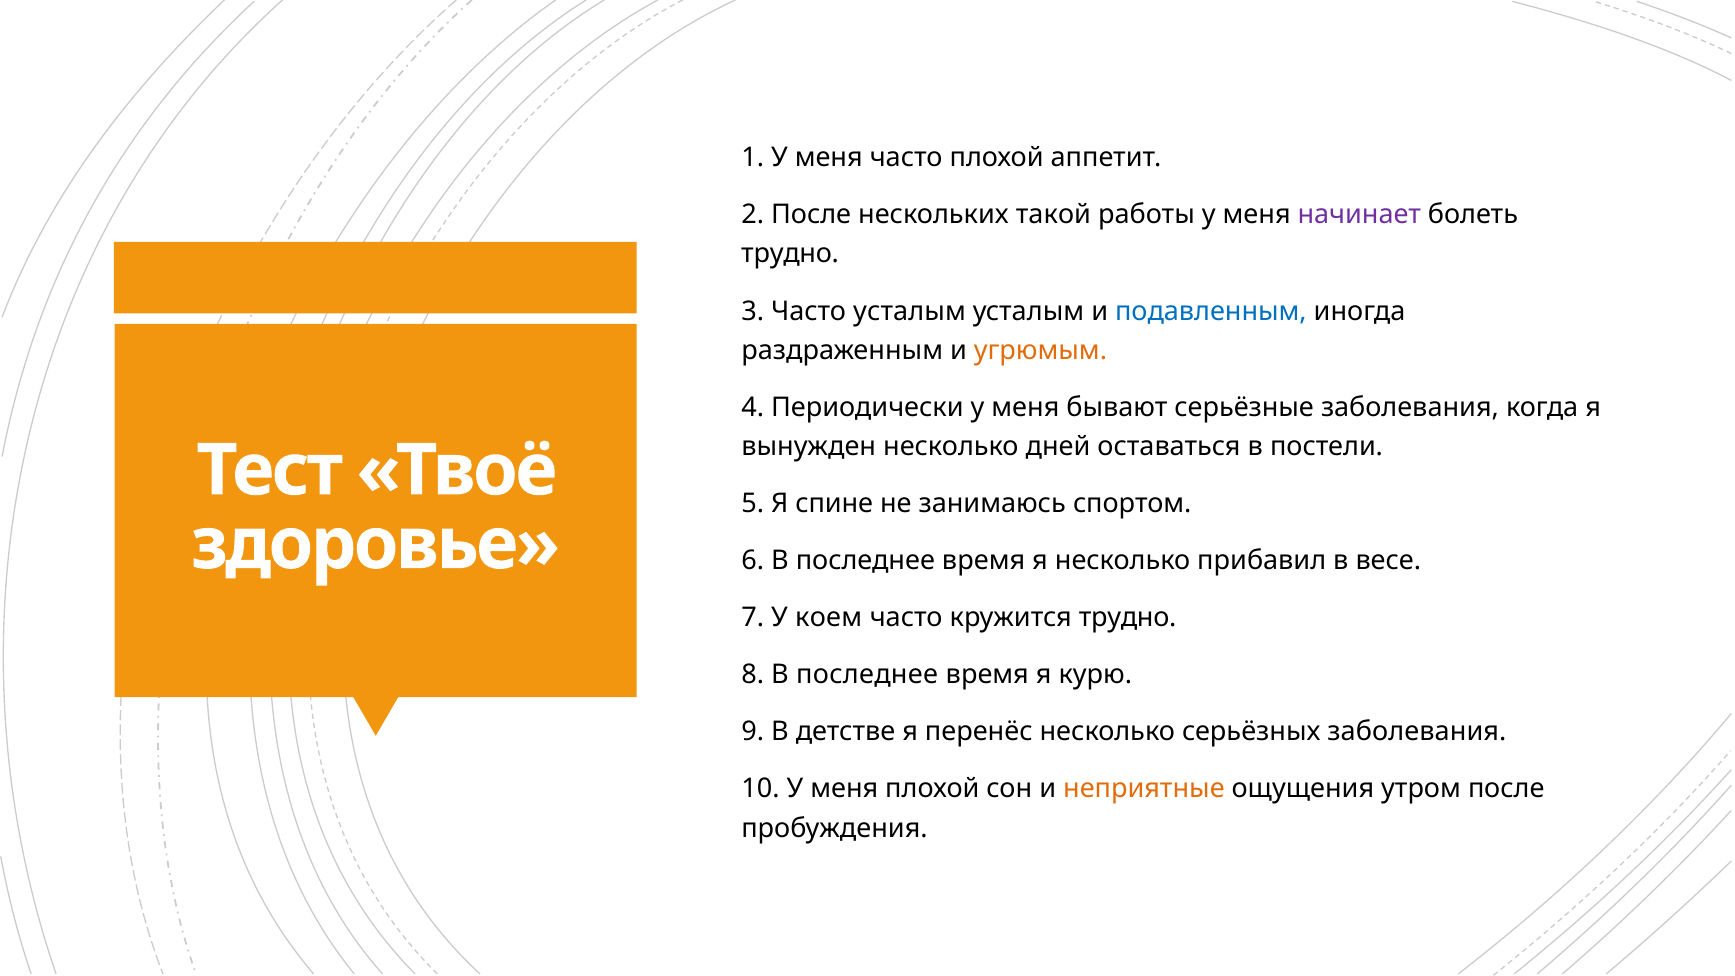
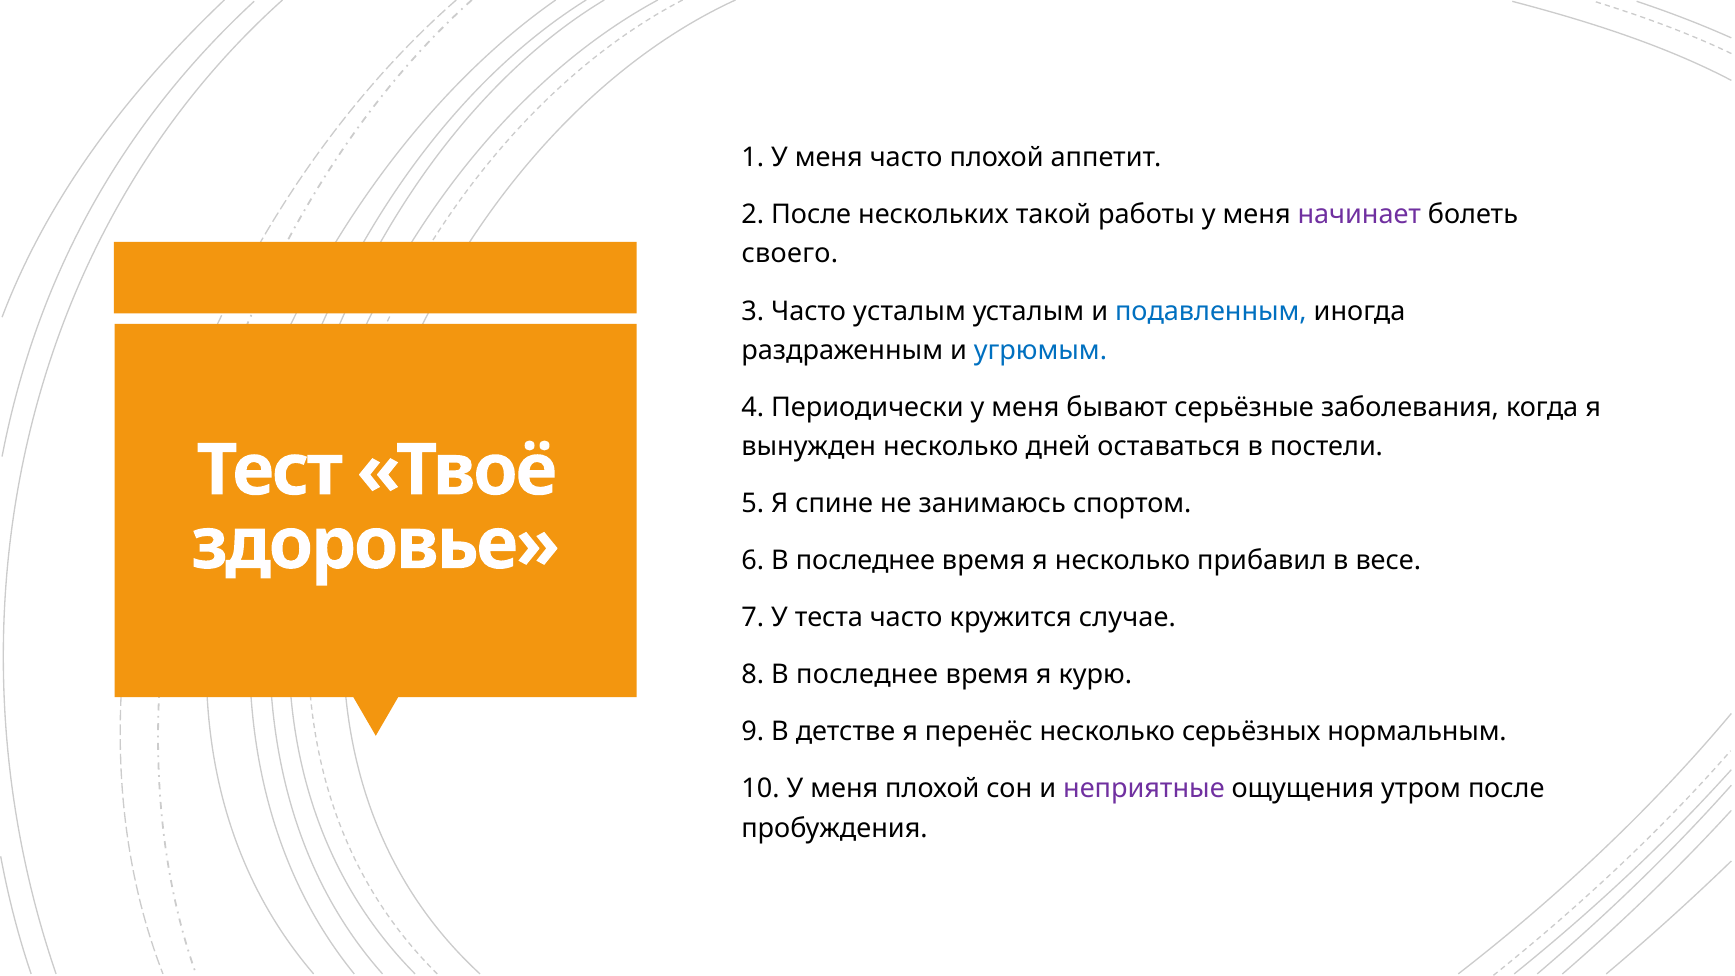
трудно: трудно -> своего (790, 254)
угрюмым colour: orange -> blue (1040, 350)
коем: коем -> теста (829, 618)
кружится трудно: трудно -> случае (1127, 618)
серьёзных заболевания: заболевания -> нормальным (1417, 732)
неприятные colour: orange -> purple (1144, 789)
